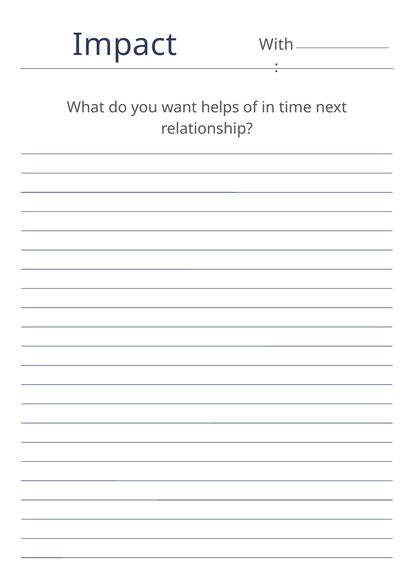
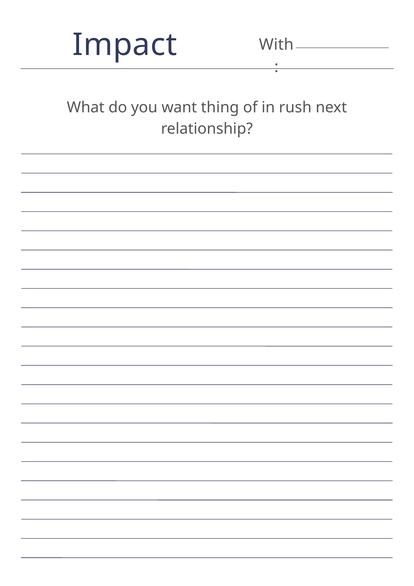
helps: helps -> thing (220, 107)
time: time -> rush (295, 107)
